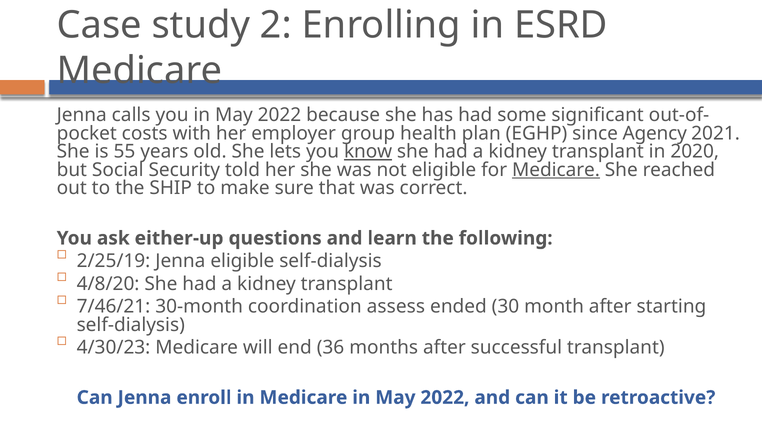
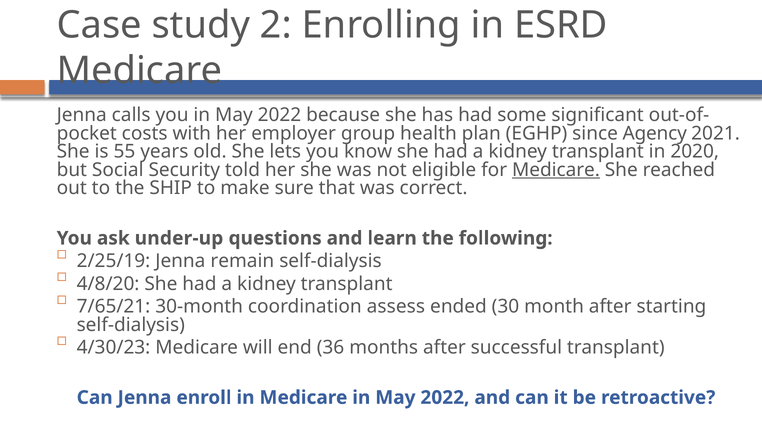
know underline: present -> none (368, 151)
either-up: either-up -> under-up (179, 238)
Jenna eligible: eligible -> remain (242, 261)
7/46/21: 7/46/21 -> 7/65/21 (114, 306)
